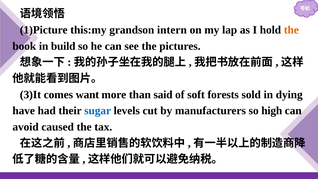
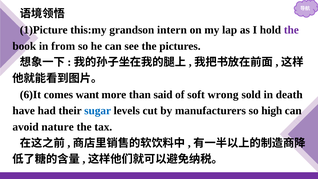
the colour: orange -> purple (291, 30)
build: build -> from (63, 46)
3)It: 3)It -> 6)It (30, 94)
forests: forests -> wrong (223, 94)
dying: dying -> death (289, 94)
caused: caused -> nature (58, 127)
